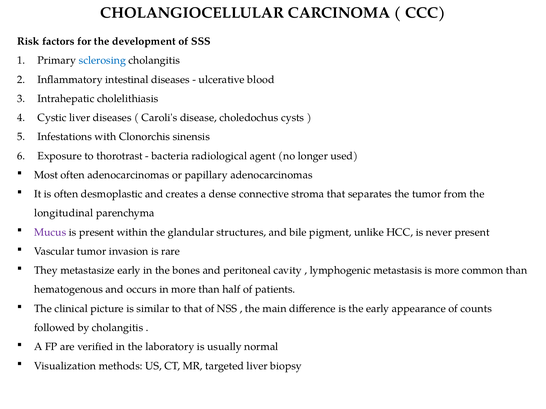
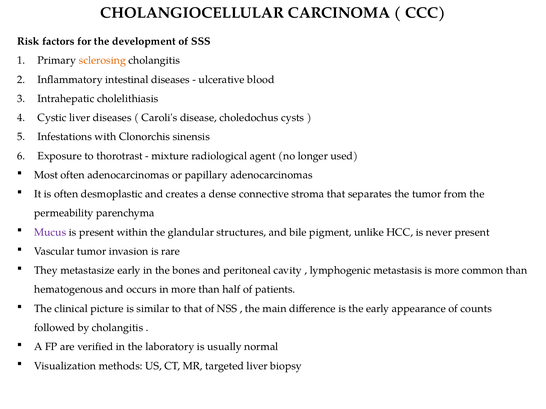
sclerosing colour: blue -> orange (102, 61)
bacteria: bacteria -> mixture (170, 156)
longitudinal: longitudinal -> permeability (64, 213)
